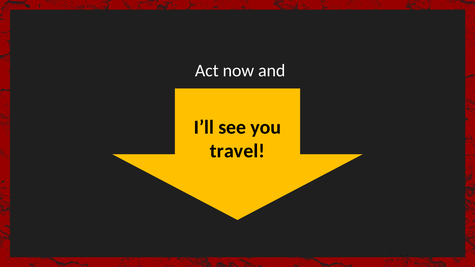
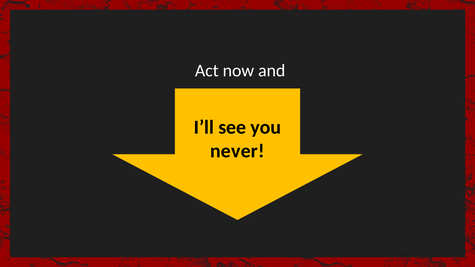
travel: travel -> never (237, 151)
